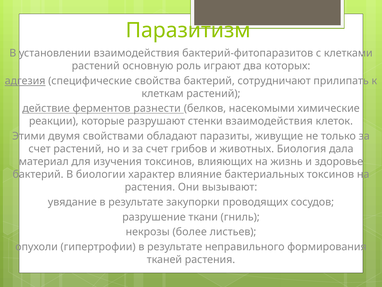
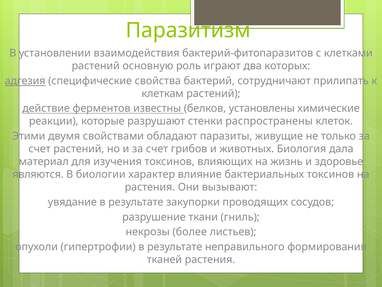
разнести: разнести -> известны (157, 108)
насекомыми: насекомыми -> установлены (262, 108)
стенки взаимодействия: взаимодействия -> распространены (269, 121)
бактерий: бактерий -> являются (38, 174)
